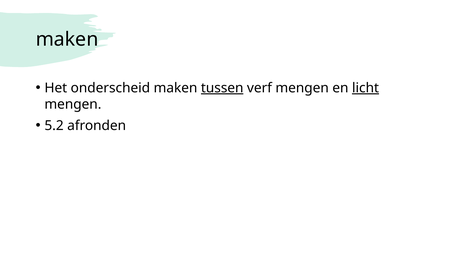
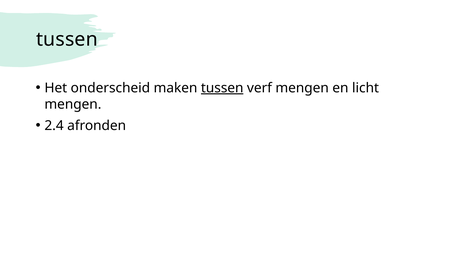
maken: maken -> tussen (67, 39)
licht underline: present -> none (365, 88)
5.2: 5.2 -> 2.4 (54, 126)
